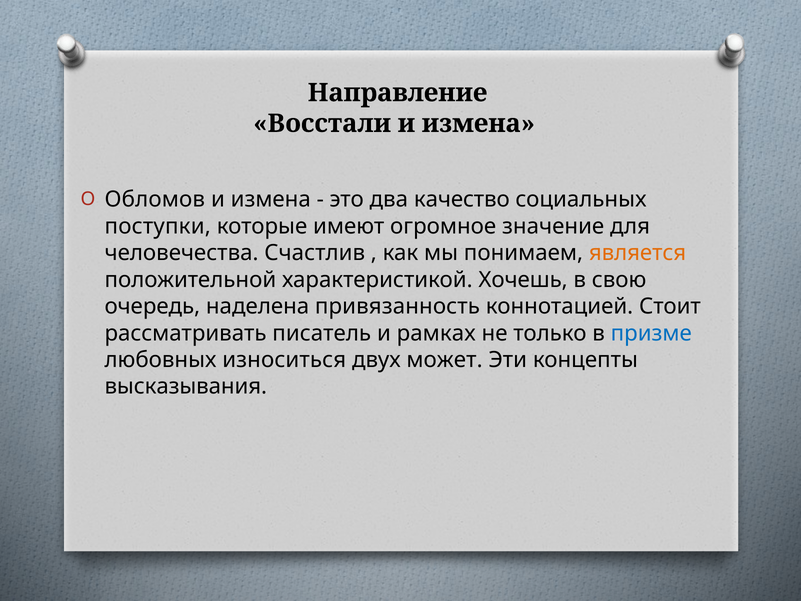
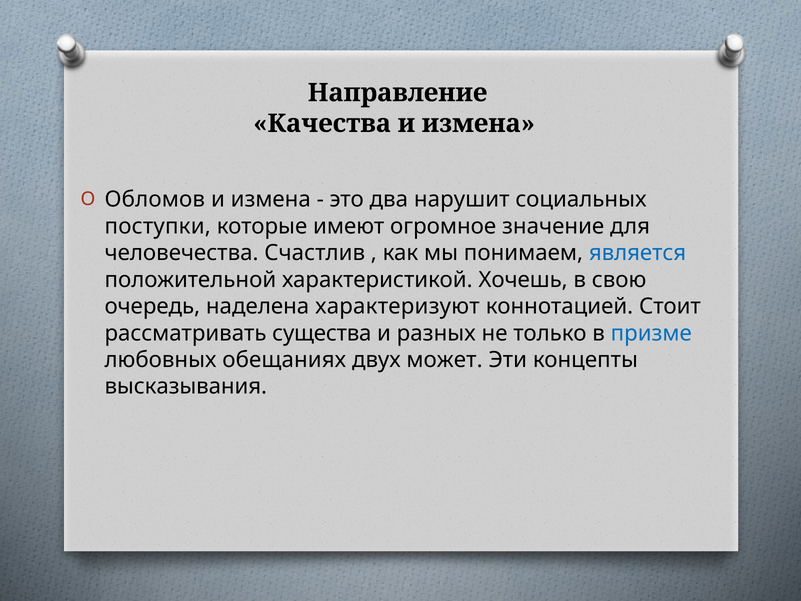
Восстали: Восстали -> Качества (322, 123)
качество: качество -> нарушит (462, 199)
является colour: orange -> blue (638, 253)
привязанность: привязанность -> характеризуют (397, 306)
писатель: писатель -> существа (322, 333)
рамках: рамках -> разных (436, 333)
износиться: износиться -> обещаниях (284, 360)
